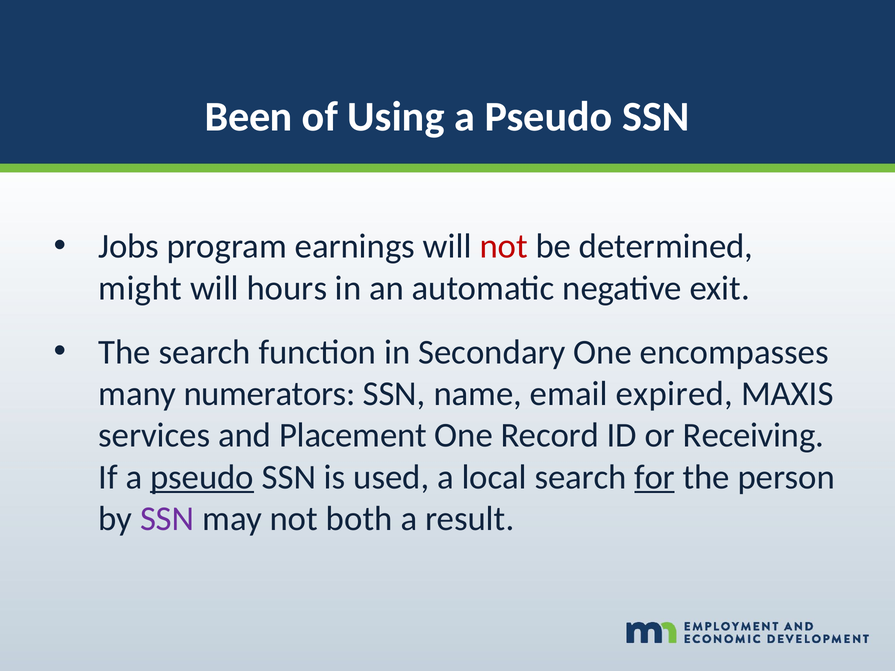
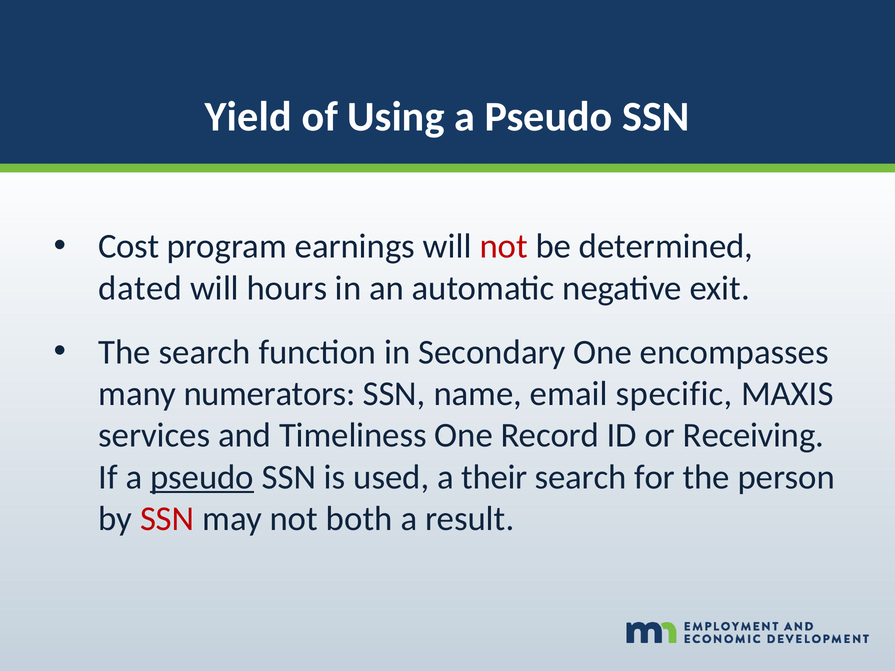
Been: Been -> Yield (248, 117)
Jobs: Jobs -> Cost (129, 247)
might: might -> dated (140, 288)
expired: expired -> specific (674, 394)
Placement: Placement -> Timeliness (353, 436)
local: local -> their (494, 477)
for underline: present -> none (655, 477)
SSN colour: purple -> red (167, 519)
